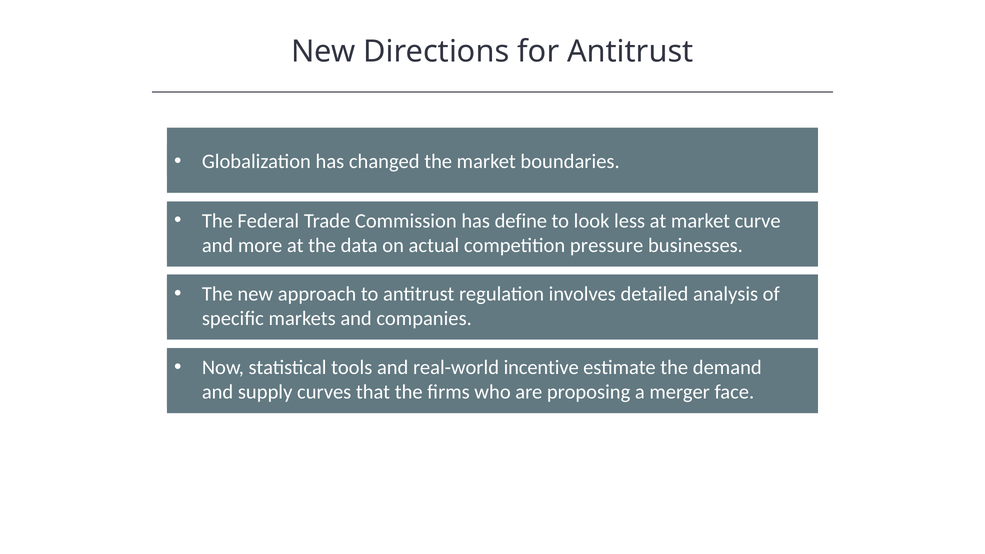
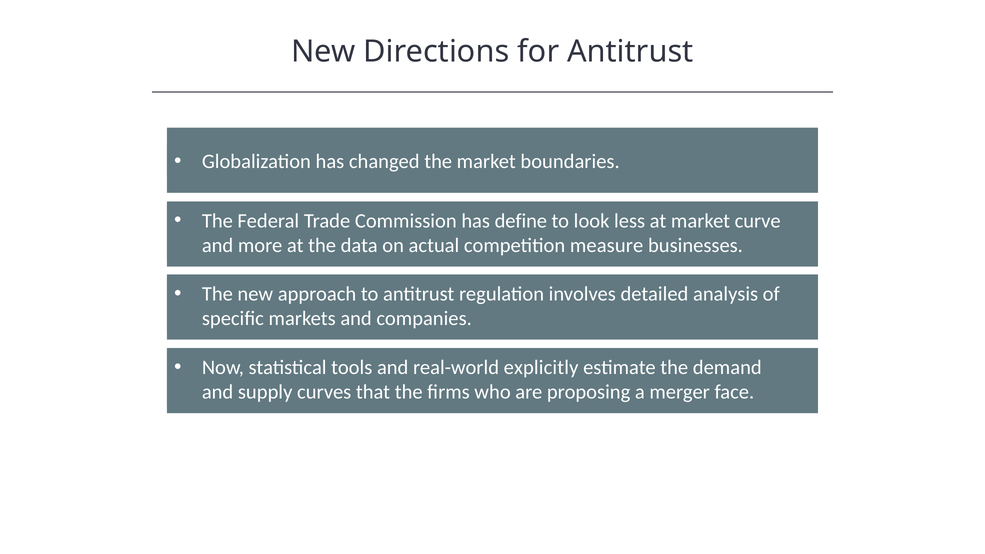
pressure: pressure -> measure (607, 246)
incentive: incentive -> explicitly (541, 368)
